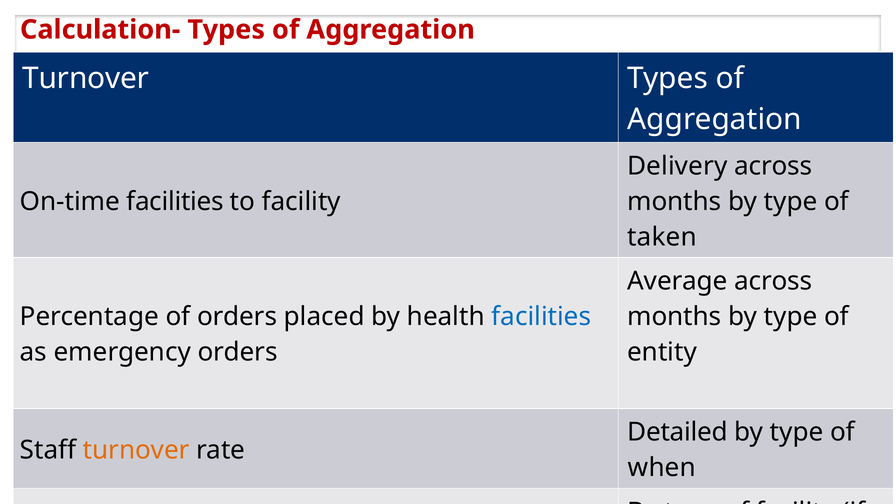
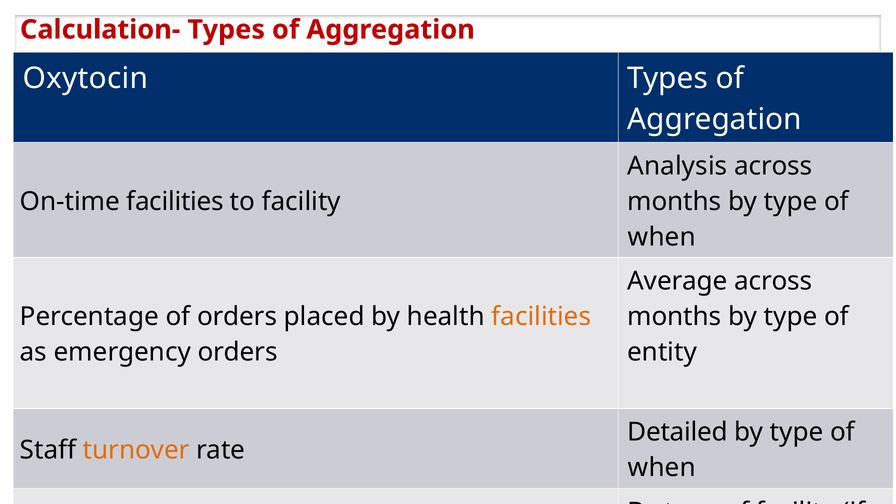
Turnover: Turnover -> Oxytocin (85, 79)
Delivery: Delivery -> Analysis (677, 166)
taken: taken -> when (662, 237)
facilities colour: blue -> orange (541, 317)
